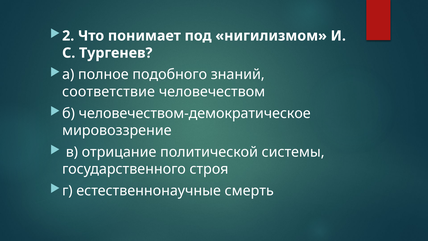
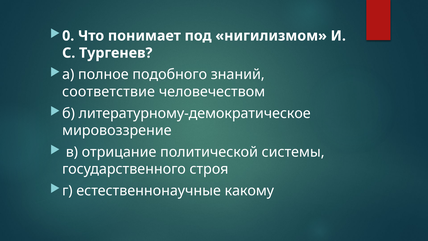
2: 2 -> 0 (68, 36)
человечеством-демократическое: человечеством-демократическое -> литературному-демократическое (195, 113)
смерть: смерть -> какому (249, 191)
